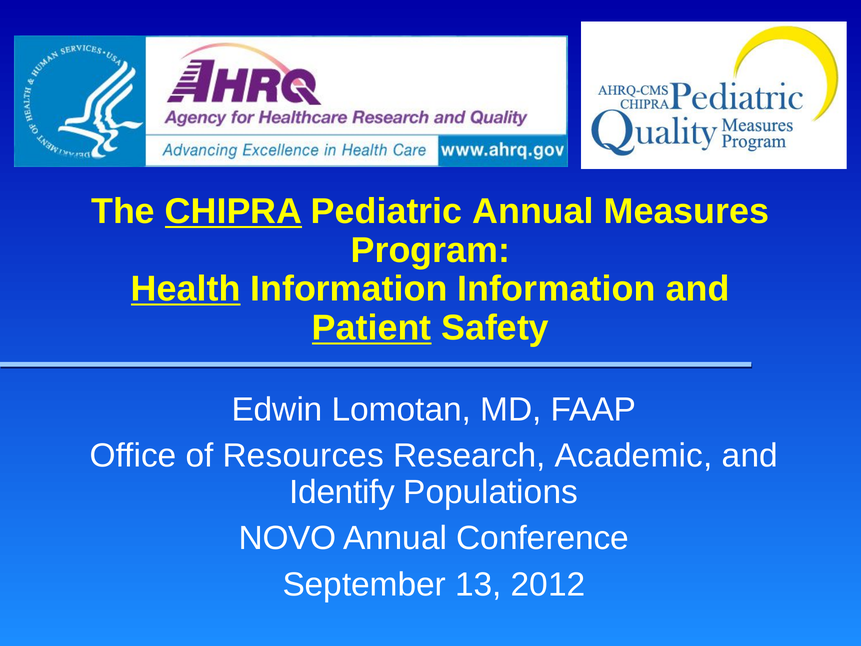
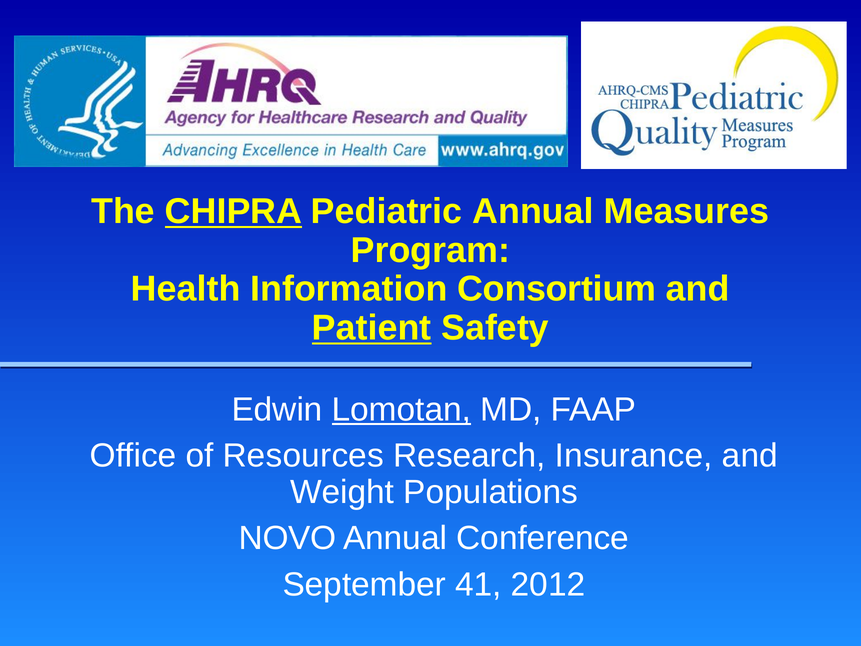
Health underline: present -> none (186, 289)
Information Information: Information -> Consortium (557, 289)
Lomotan underline: none -> present (401, 410)
Academic: Academic -> Insurance (634, 456)
Identify: Identify -> Weight (342, 492)
13: 13 -> 41 (478, 584)
